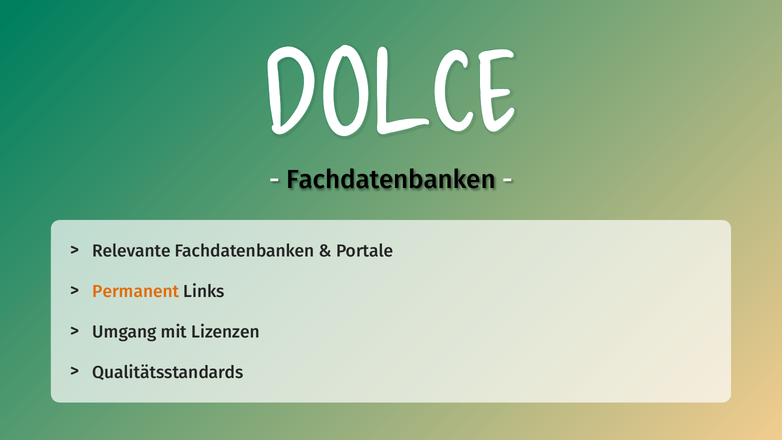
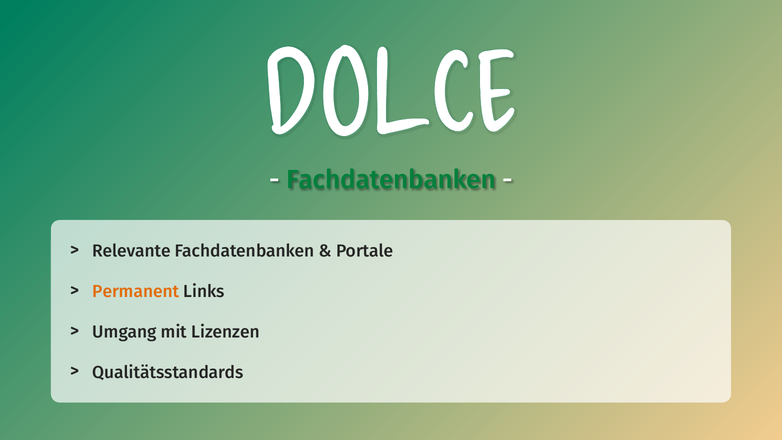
Fachdatenbanken colour: black -> green (391, 180)
